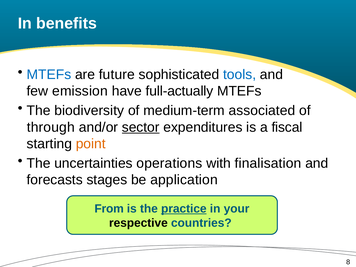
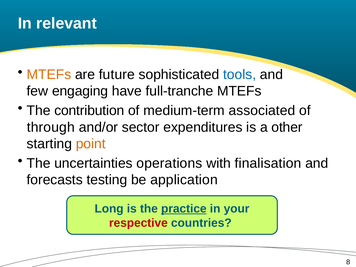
benefits: benefits -> relevant (67, 23)
MTEFs colour: blue -> orange (49, 75)
emission: emission -> engaging (80, 91)
full-actually: full-actually -> full-tranche (179, 91)
biodiversity: biodiversity -> contribution (89, 111)
sector underline: present -> none (141, 127)
fiscal: fiscal -> other (287, 127)
stages: stages -> testing (107, 180)
From: From -> Long (109, 209)
respective colour: black -> red (138, 223)
